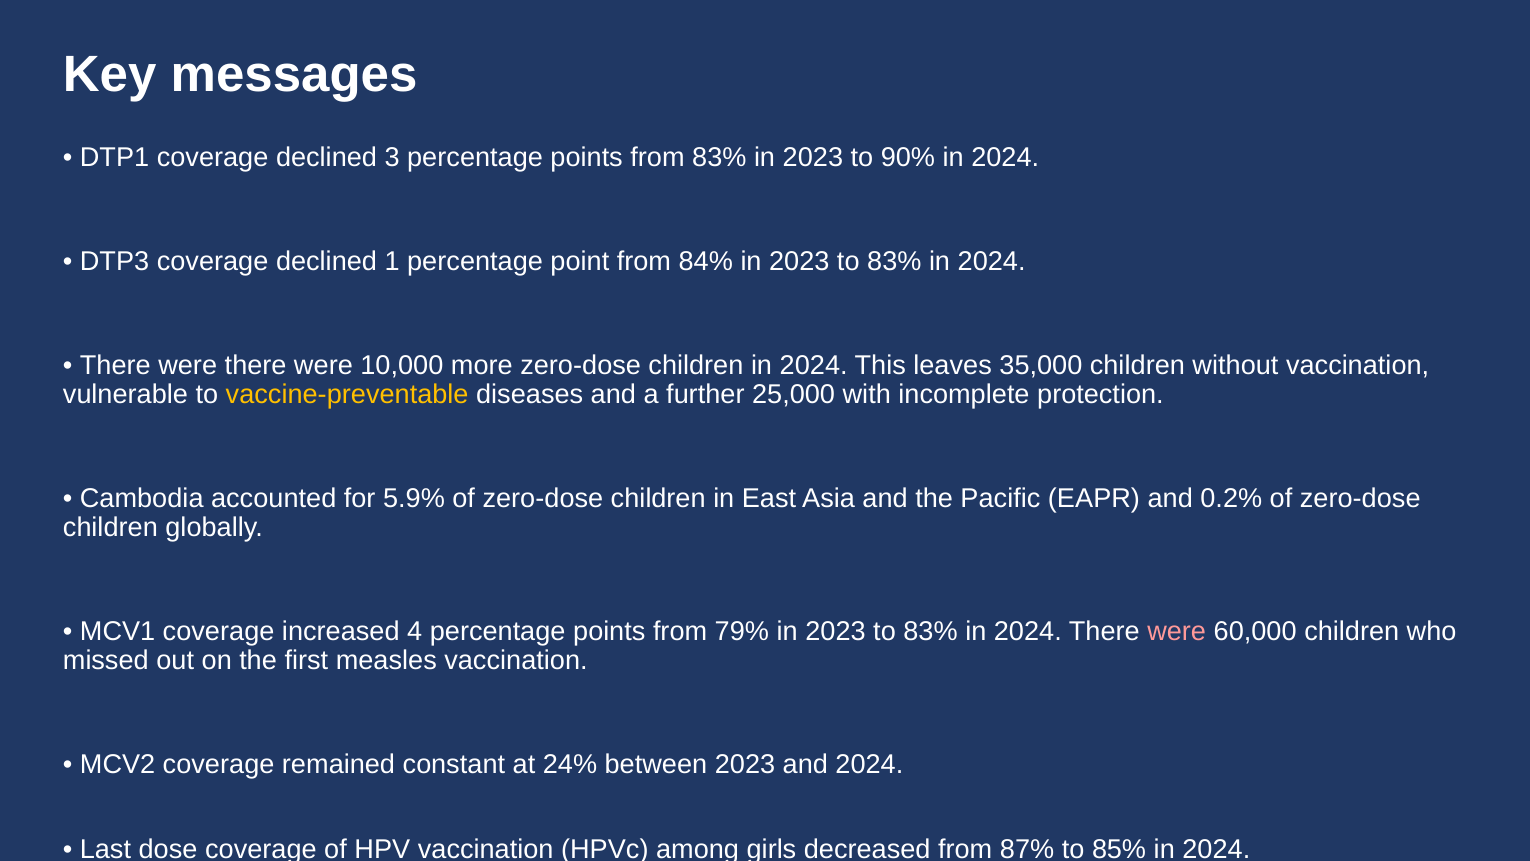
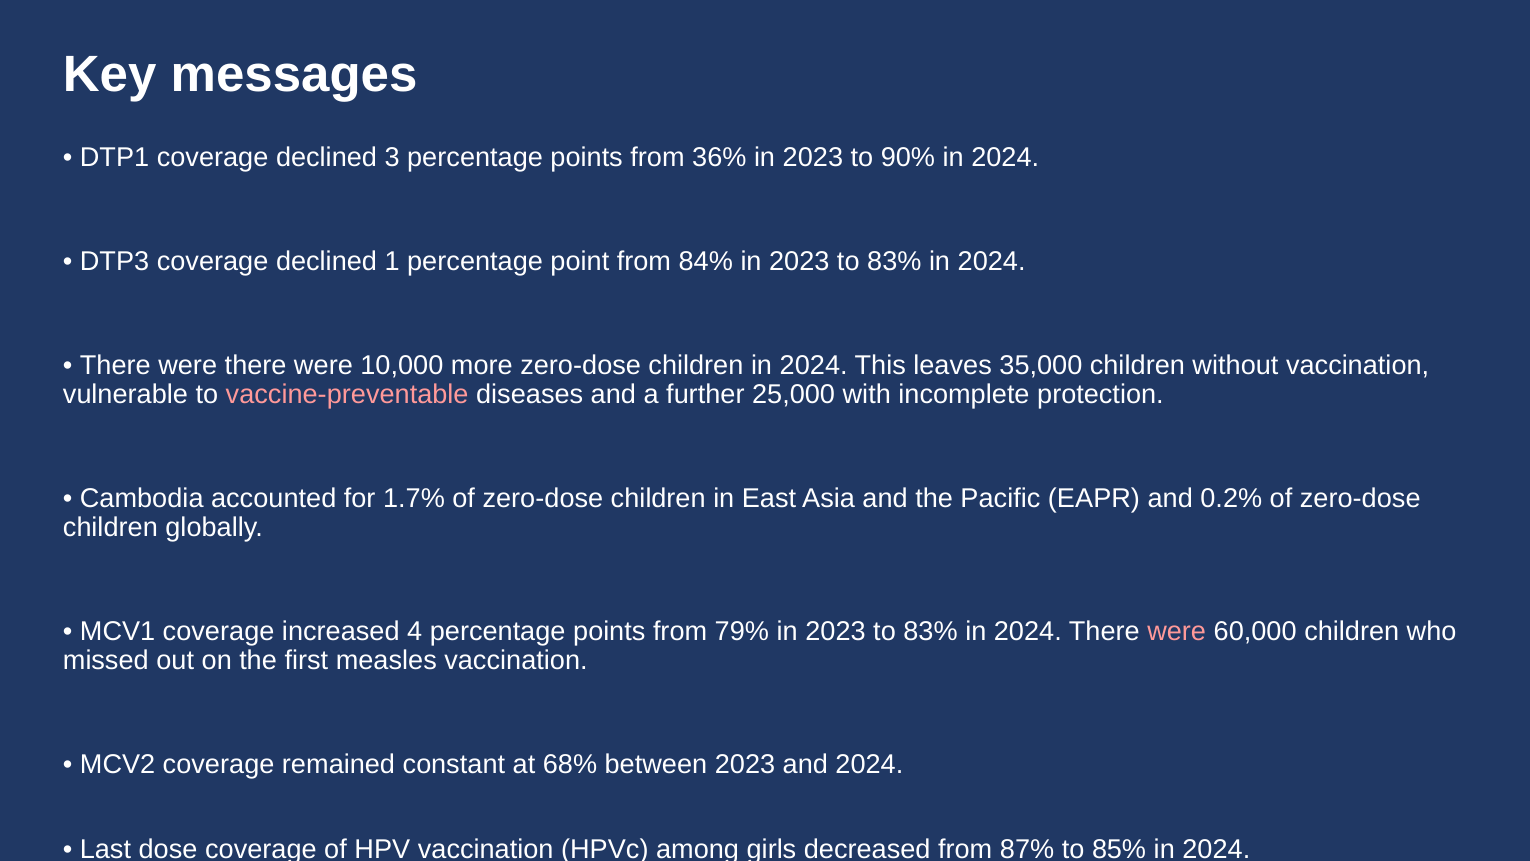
from 83%: 83% -> 36% (719, 158)
vaccine-preventable colour: yellow -> pink (347, 395)
5.9%: 5.9% -> 1.7% (414, 498)
24%: 24% -> 68% (570, 764)
